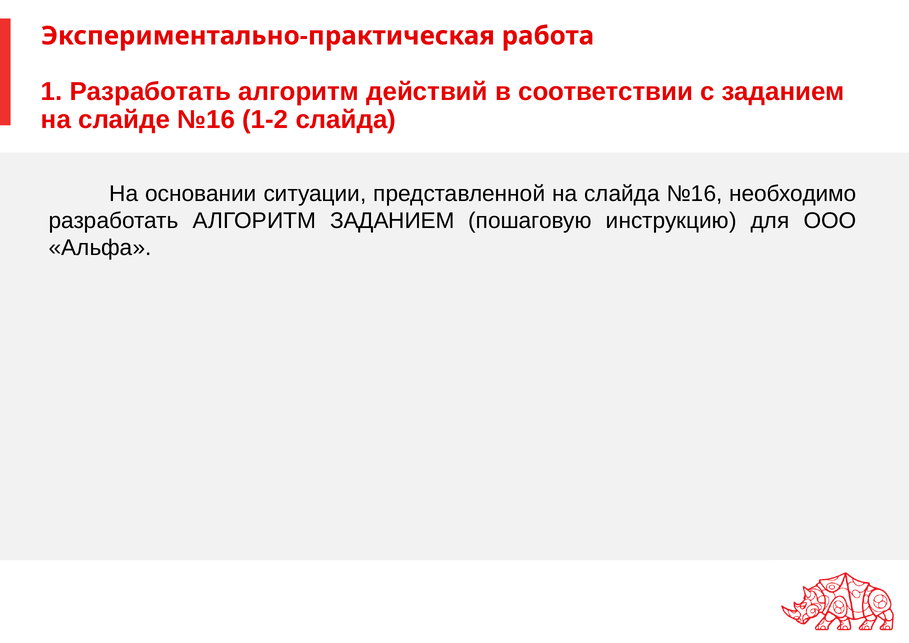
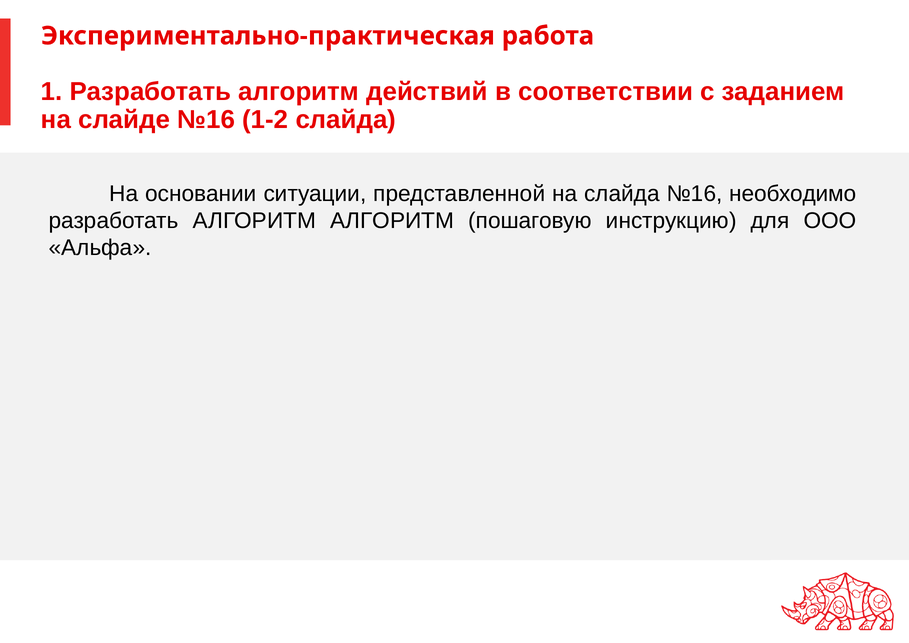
АЛГОРИТМ ЗАДАНИЕМ: ЗАДАНИЕМ -> АЛГОРИТМ (392, 221)
